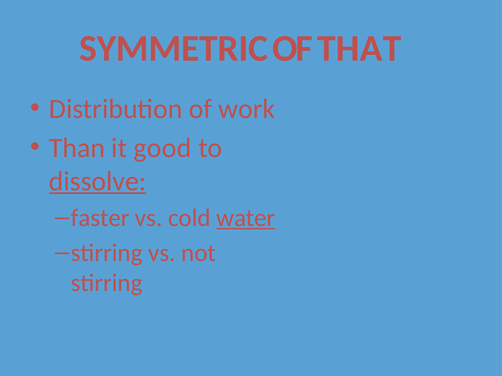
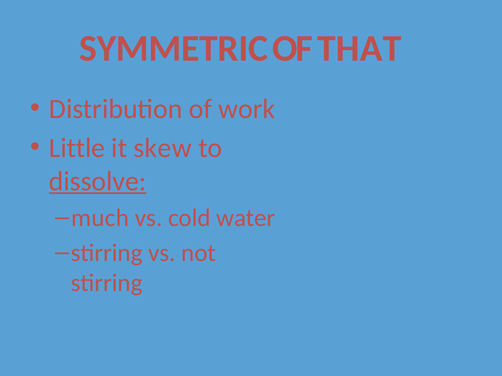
Than: Than -> Little (77, 148)
good: good -> skew (163, 148)
faster: faster -> much (100, 218)
water underline: present -> none (246, 218)
